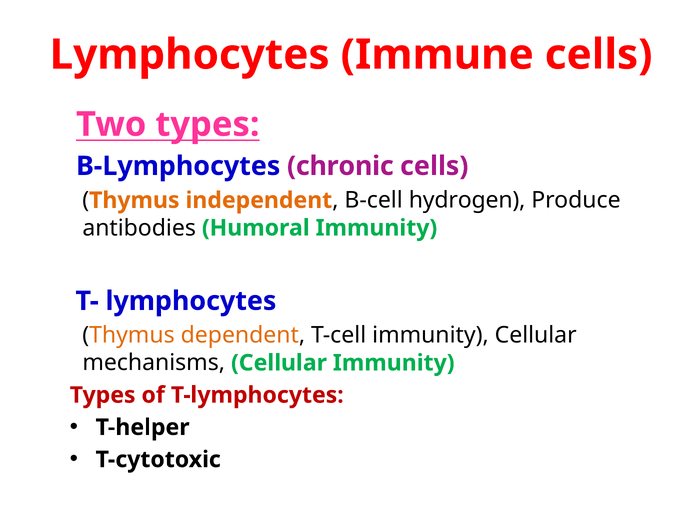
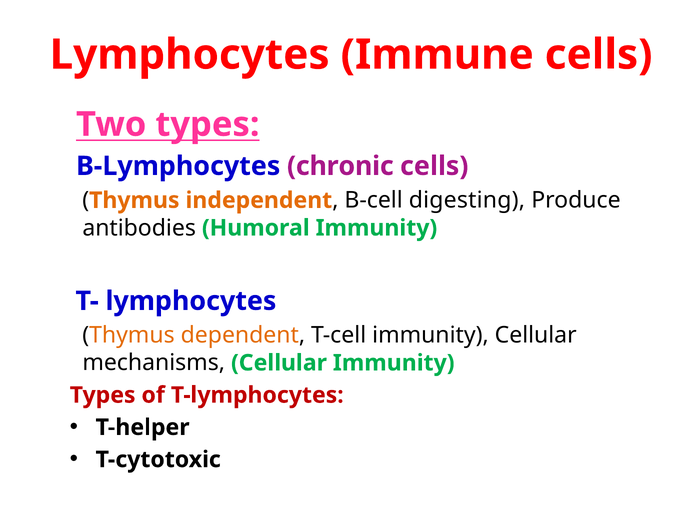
hydrogen: hydrogen -> digesting (467, 200)
